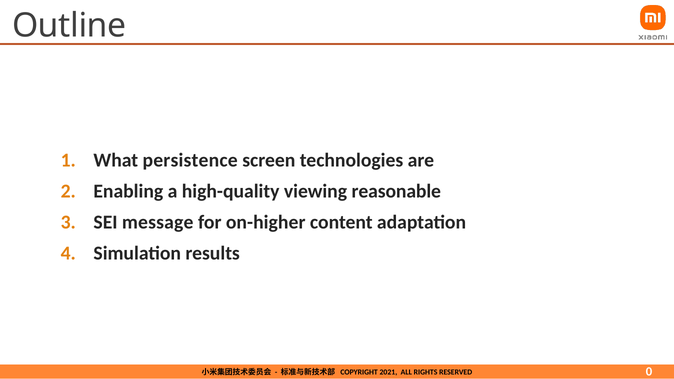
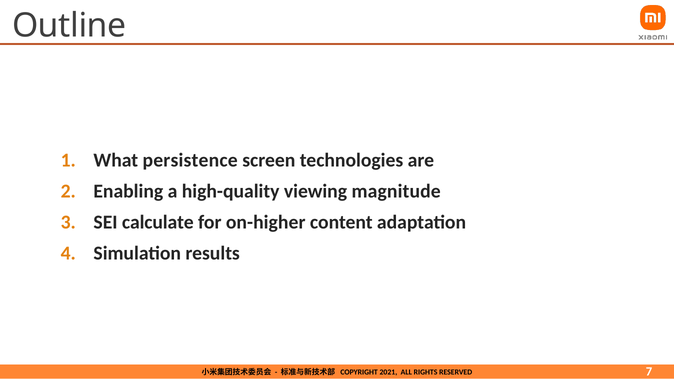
reasonable: reasonable -> magnitude (396, 191)
message: message -> calculate (158, 222)
0: 0 -> 7 (649, 372)
